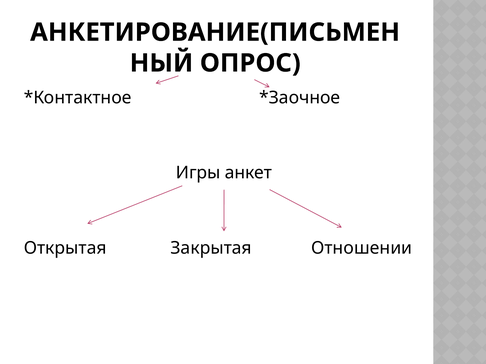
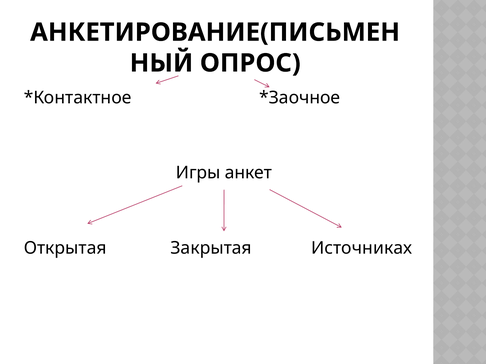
Отношении: Отношении -> Источниках (362, 248)
